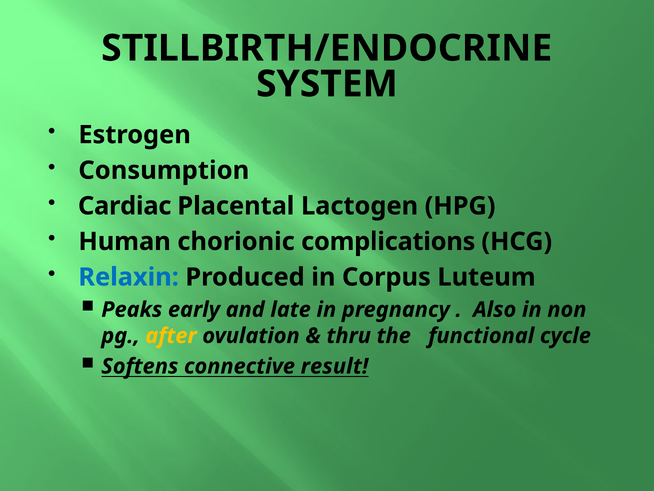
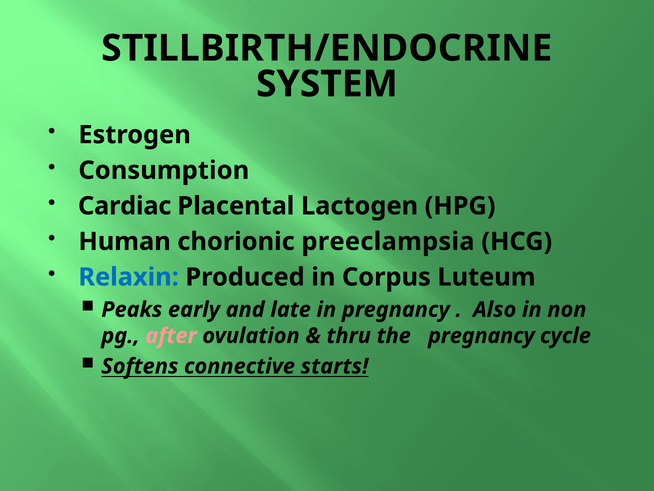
complications: complications -> preeclampsia (388, 241)
after colour: yellow -> pink (171, 335)
the functional: functional -> pregnancy (481, 335)
result: result -> starts (335, 366)
